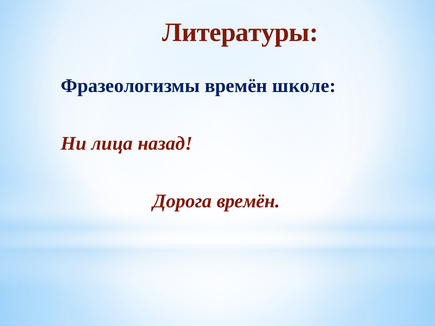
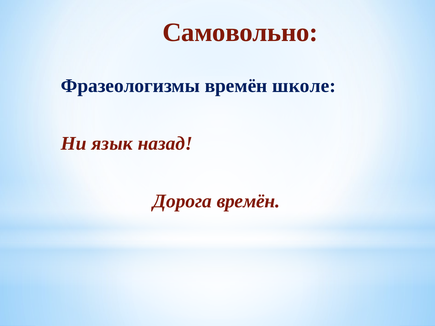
Литературы: Литературы -> Самовольно (240, 32)
лица: лица -> язык (112, 144)
